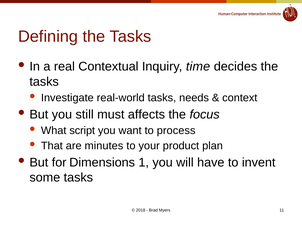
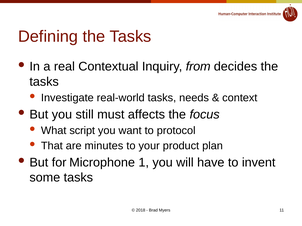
time: time -> from (198, 67)
process: process -> protocol (176, 131)
Dimensions: Dimensions -> Microphone (102, 163)
